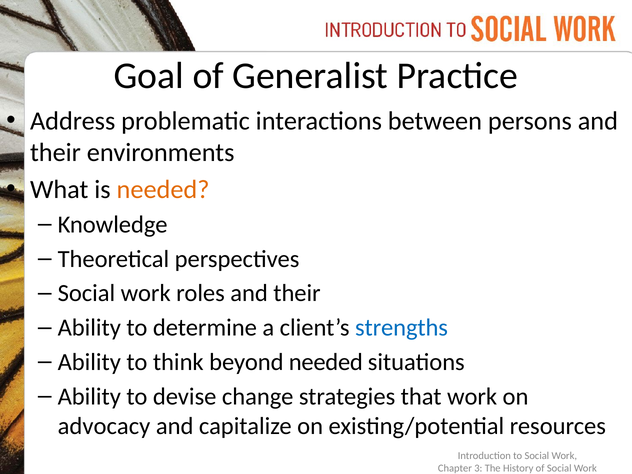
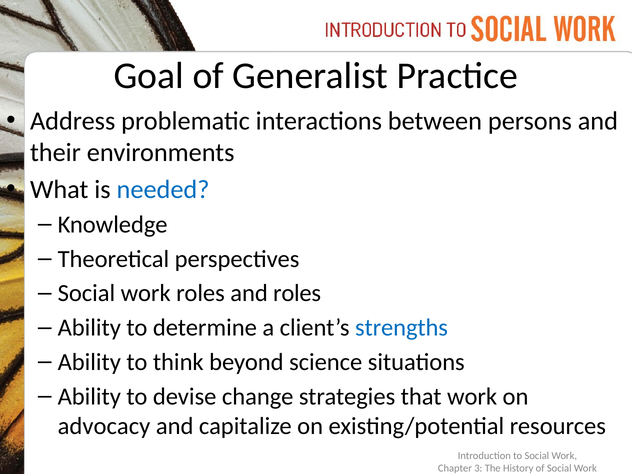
needed colour: orange -> blue (163, 189)
roles and their: their -> roles (297, 293)
beyond needed: needed -> science (326, 362)
